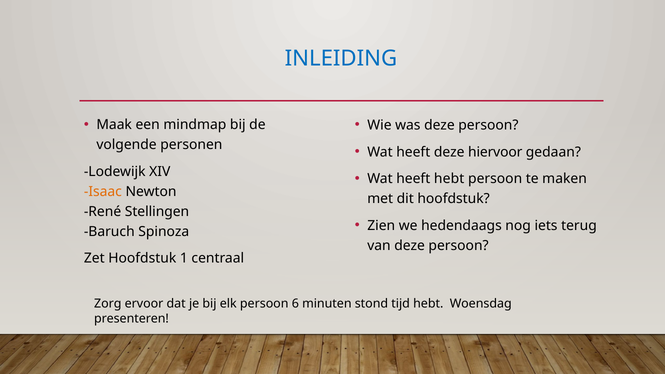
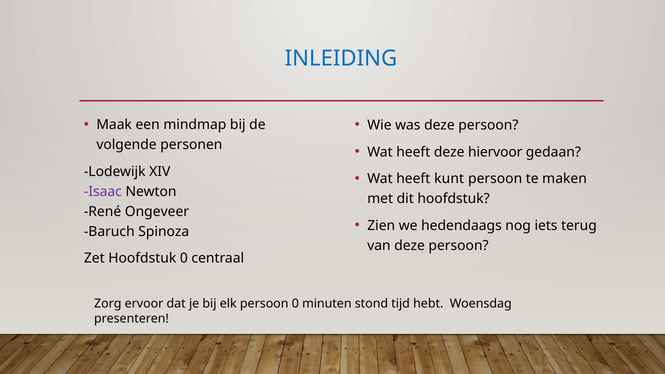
heeft hebt: hebt -> kunt (449, 179)
Isaac colour: orange -> purple (103, 192)
Stellingen: Stellingen -> Ongeveer (157, 212)
Hoofdstuk 1: 1 -> 0 (184, 258)
persoon 6: 6 -> 0 (295, 304)
